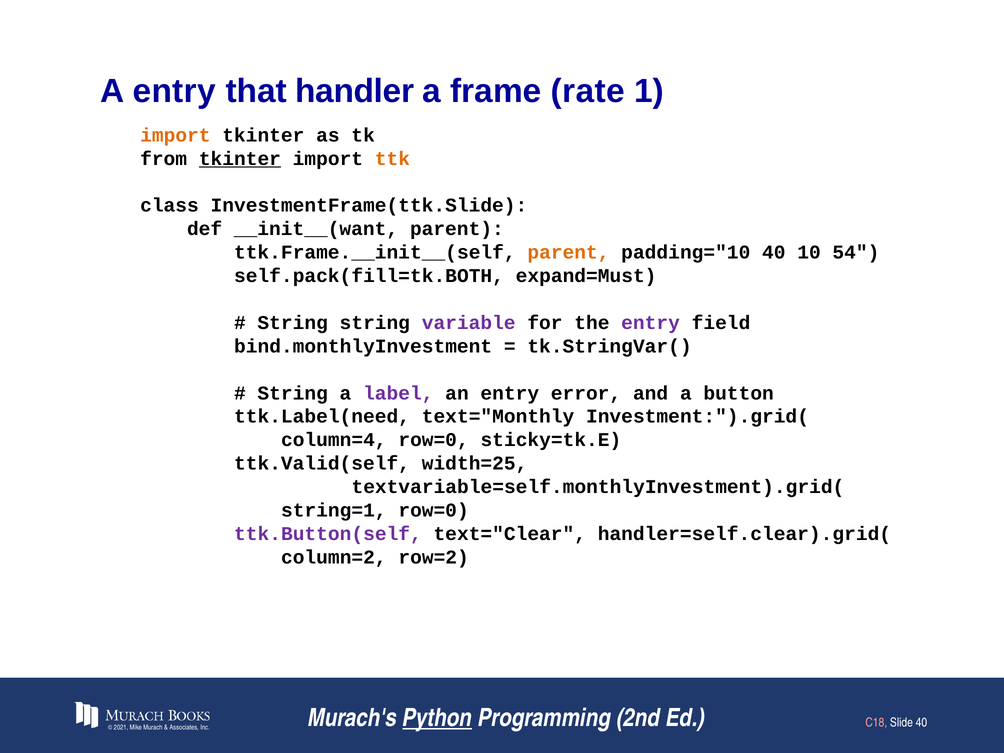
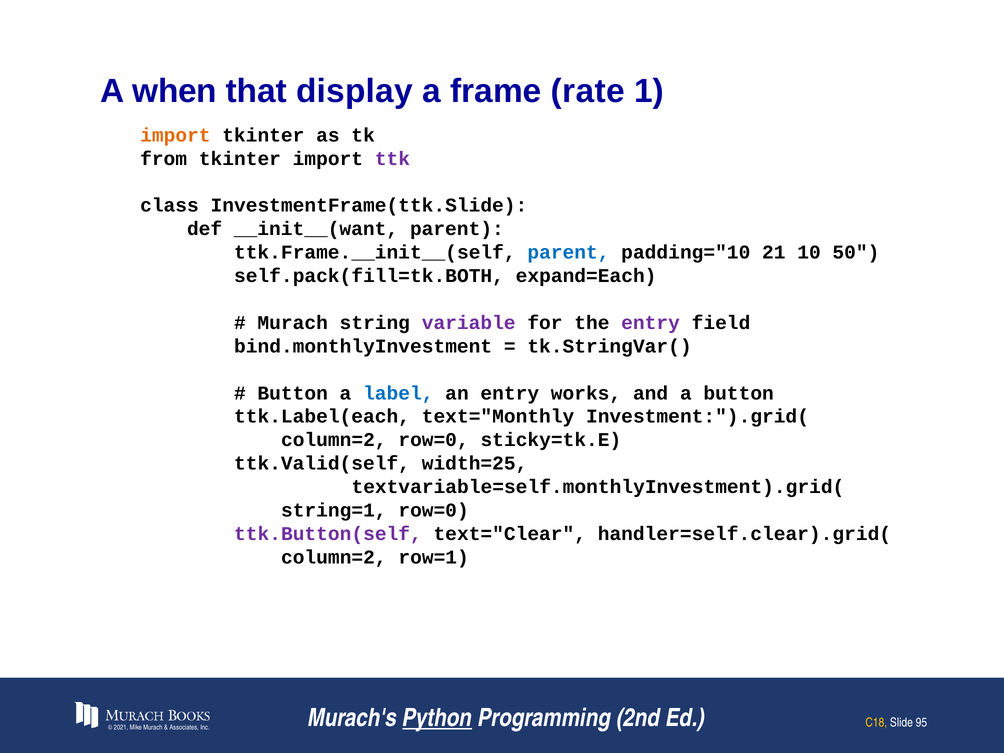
A entry: entry -> when (175, 91)
handler: handler -> display (354, 91)
tkinter underline: present -> none (240, 159)
ttk colour: orange -> purple (392, 159)
parent colour: orange -> blue (568, 252)
padding="10 40: 40 -> 21 (774, 252)
54: 54 -> 50 (856, 252)
expand=Must: expand=Must -> expand=Each (586, 276)
String: String -> Murach (293, 323)
String: String -> Button (293, 393)
label colour: purple -> blue (398, 393)
error: error -> works (586, 393)
ttk.Label(need: ttk.Label(need -> ttk.Label(each (322, 417)
column=4: column=4 -> column=2 (334, 440)
row=2: row=2 -> row=1 (434, 557)
C18 colour: pink -> yellow (876, 722)
Slide 40: 40 -> 95 (921, 722)
